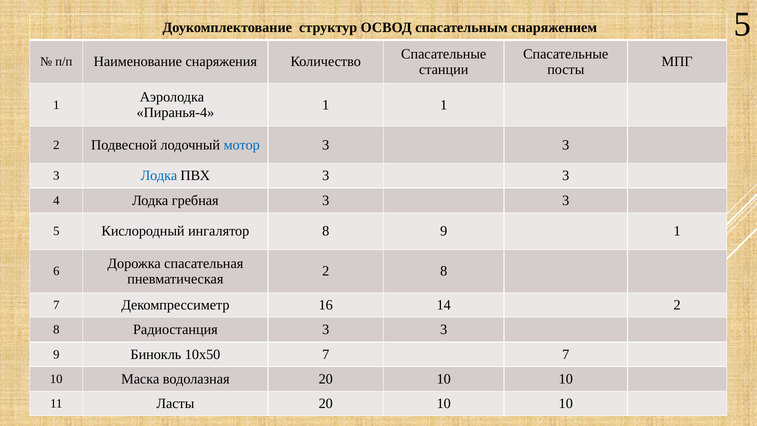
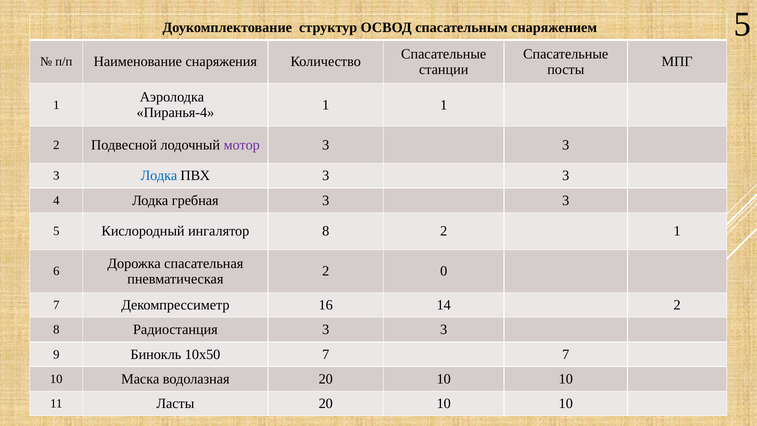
мотор colour: blue -> purple (242, 145)
8 9: 9 -> 2 (444, 231)
8: 8 -> 0 (444, 271)
